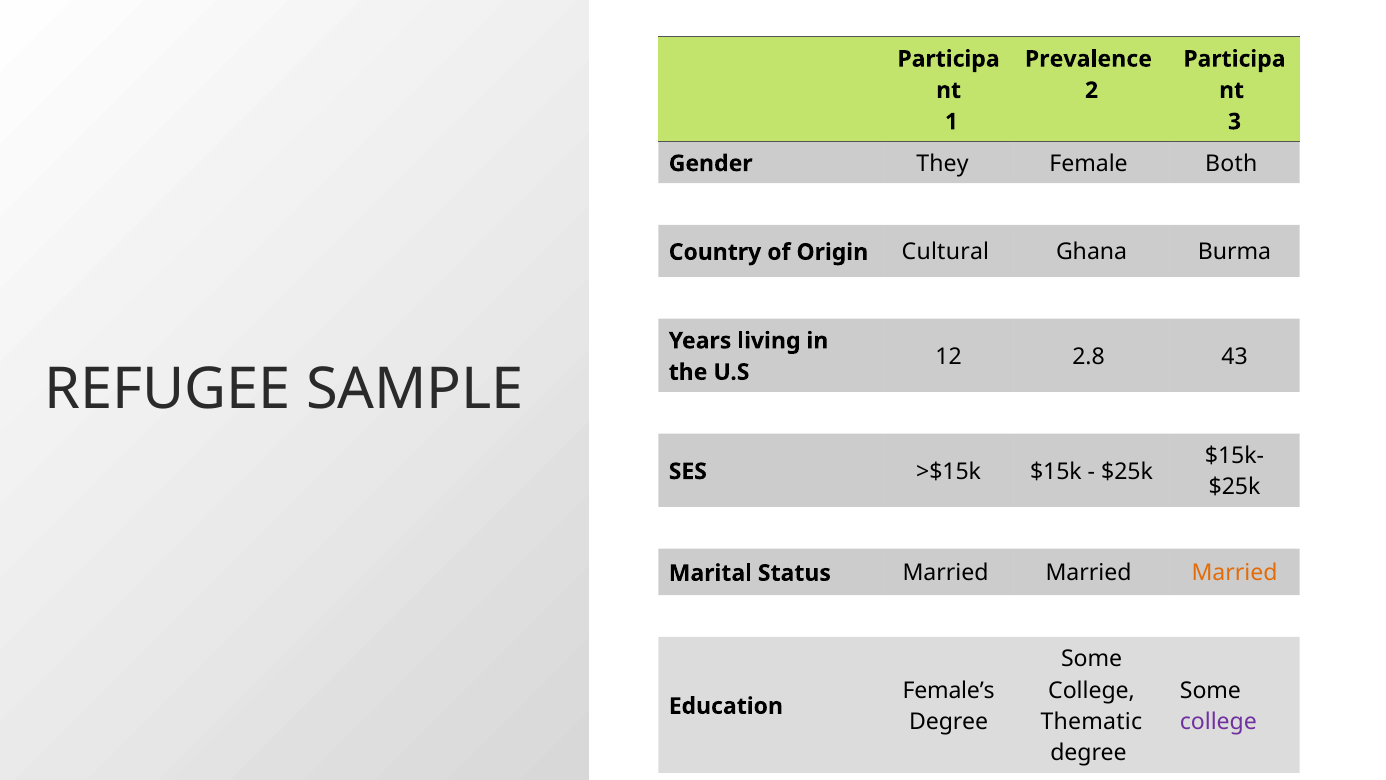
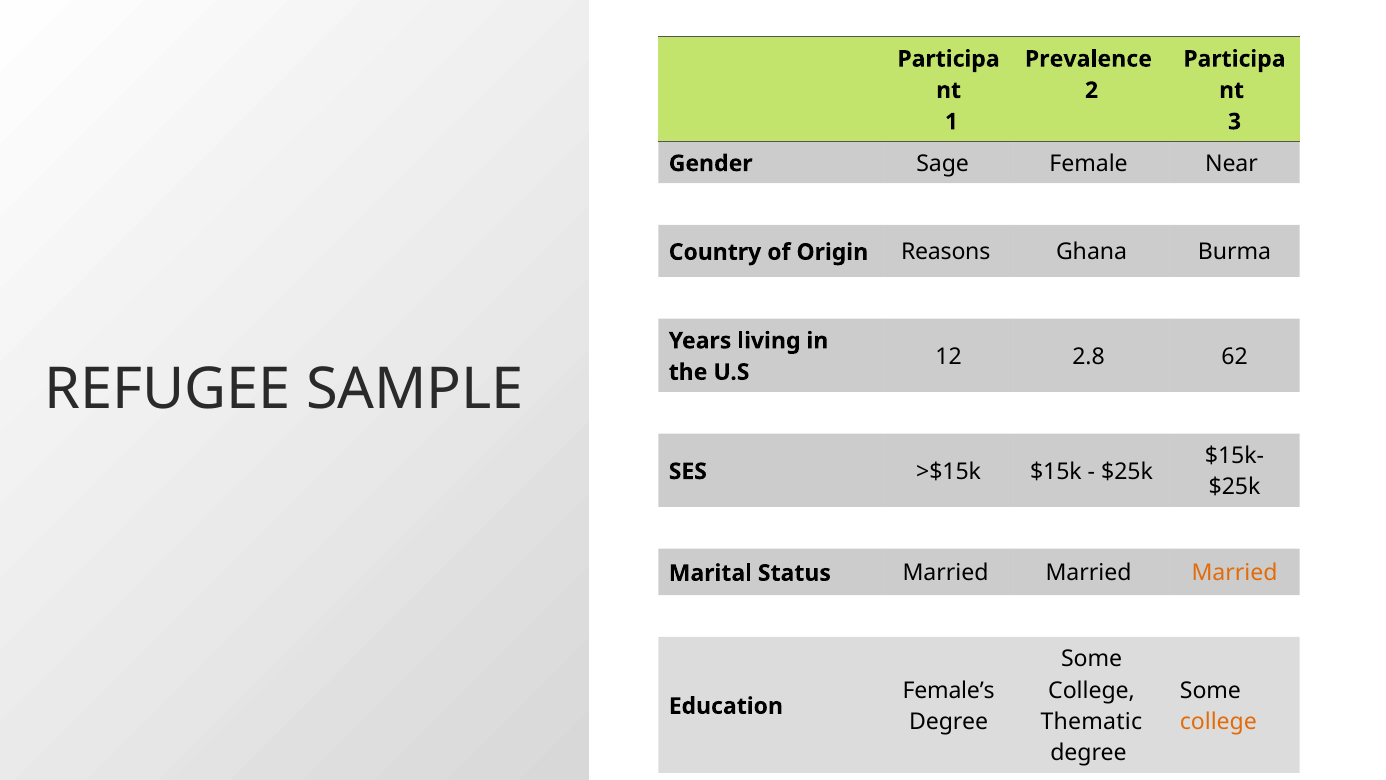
They: They -> Sage (943, 163)
Both: Both -> Near (1232, 163)
Cultural: Cultural -> Reasons (946, 252)
43: 43 -> 62 (1235, 356)
college colour: purple -> orange (1218, 722)
